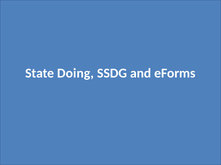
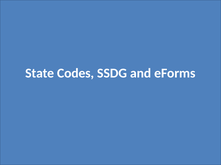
Doing: Doing -> Codes (76, 73)
